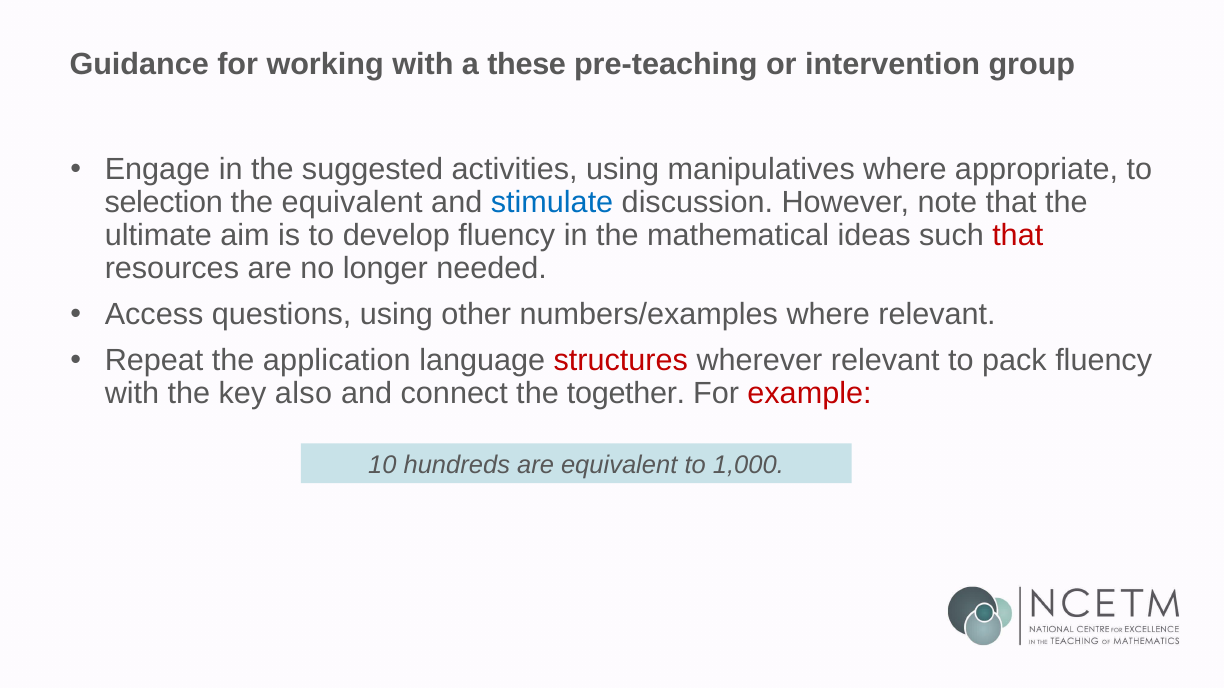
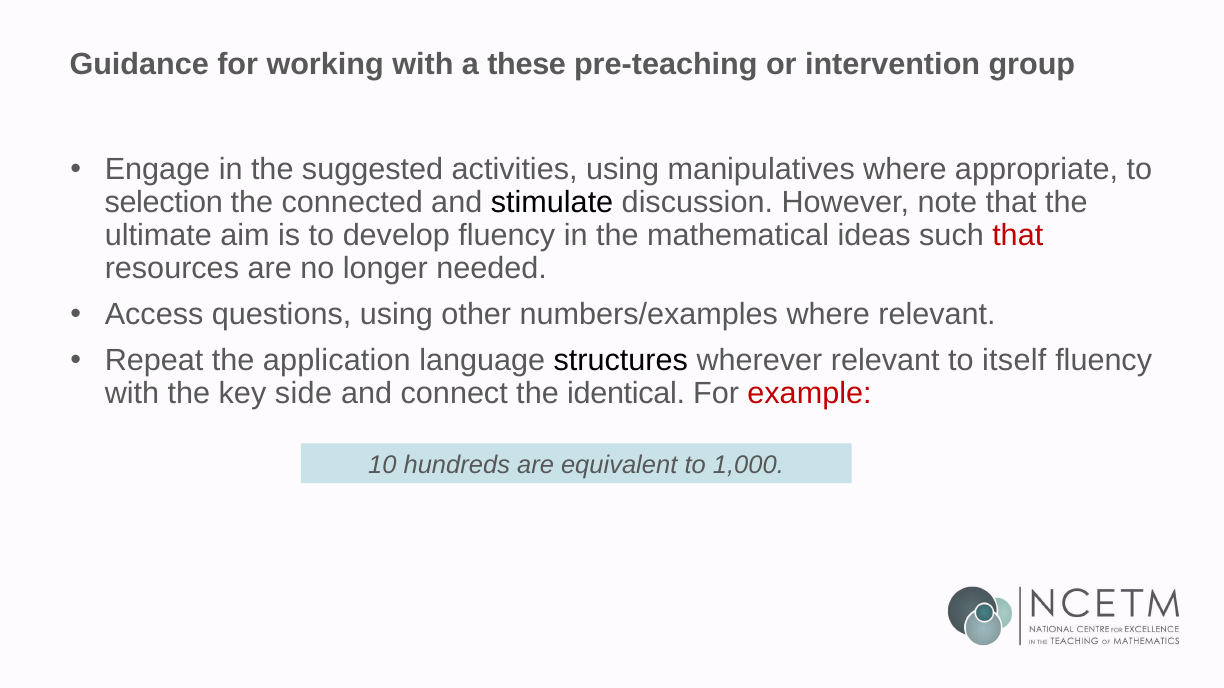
the equivalent: equivalent -> connected (352, 203)
stimulate colour: blue -> black (552, 203)
structures colour: red -> black (621, 361)
pack: pack -> itself (1014, 361)
also: also -> side (304, 394)
together: together -> identical (626, 394)
